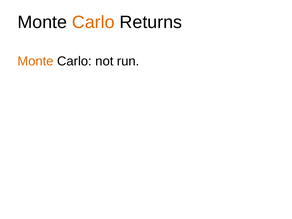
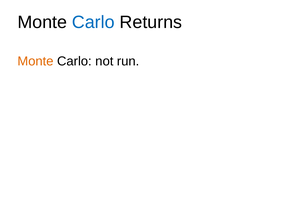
Carlo colour: orange -> blue (93, 22)
